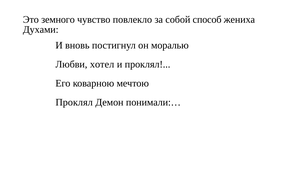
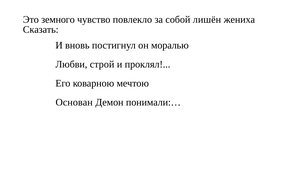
способ: способ -> лишён (207, 19)
Духами: Духами -> Сказать (41, 29)
хотел: хотел -> строй (102, 64)
Проклял: Проклял -> Основан (74, 102)
